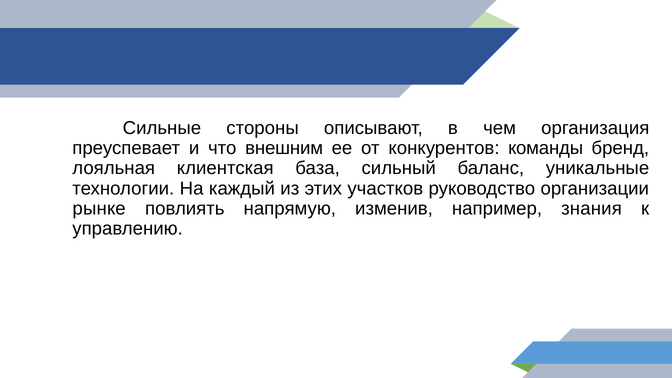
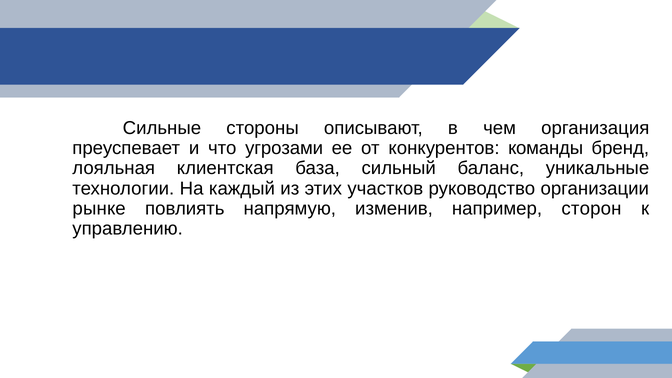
внешним: внешним -> угрозами (284, 148)
знания: знания -> сторон (591, 209)
